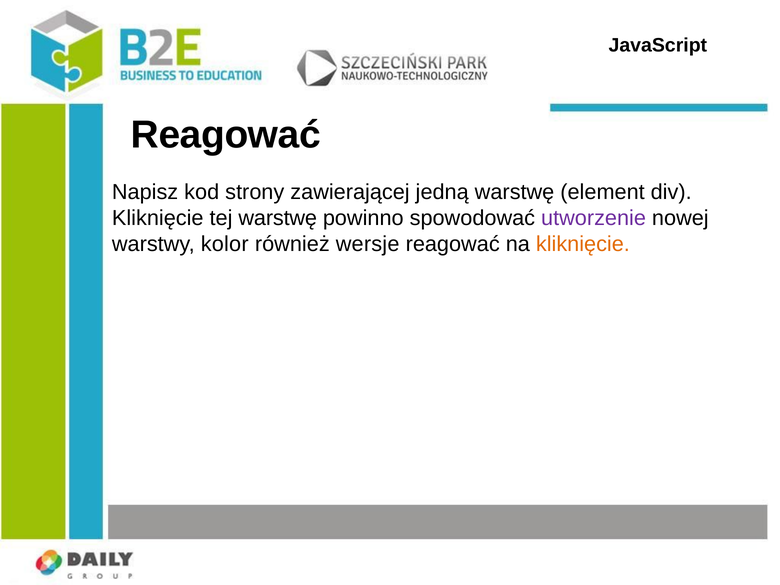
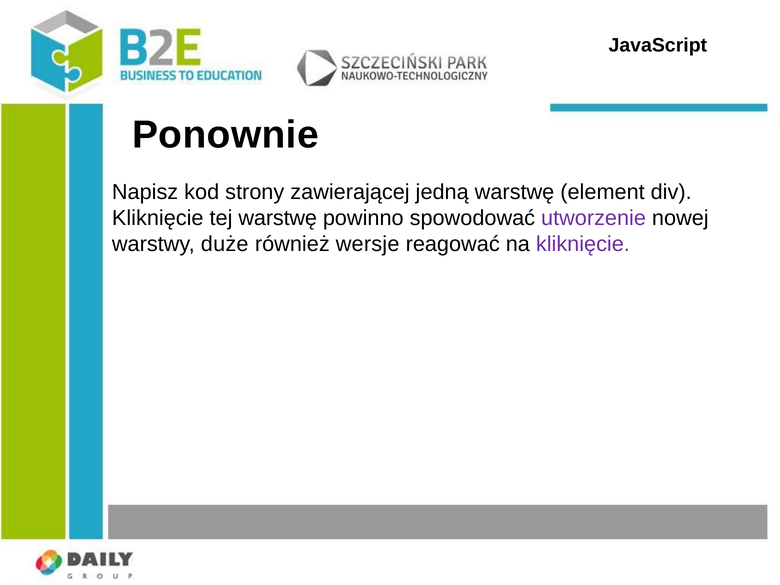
Reagować: Reagować -> Ponownie (225, 135)
kolor: kolor -> duże (225, 244)
kliknięcie colour: orange -> purple (583, 244)
